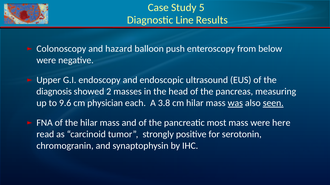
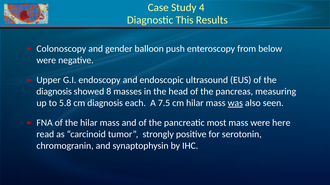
5: 5 -> 4 (202, 8)
Line: Line -> This (185, 20)
hazard: hazard -> gender (119, 49)
2: 2 -> 8 (109, 92)
9.6: 9.6 -> 5.8 (65, 103)
cm physician: physician -> diagnosis (105, 103)
3.8: 3.8 -> 7.5 (164, 103)
seen underline: present -> none (273, 103)
